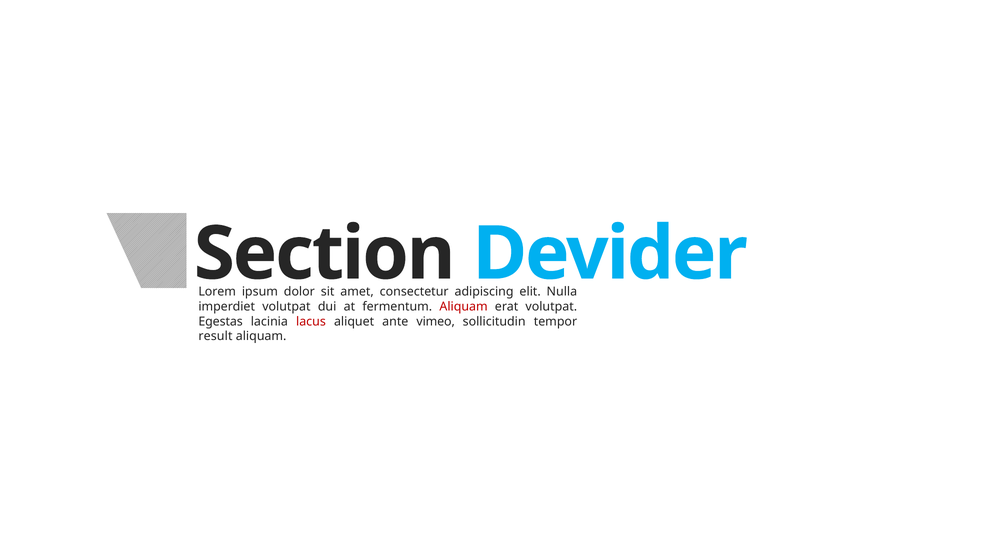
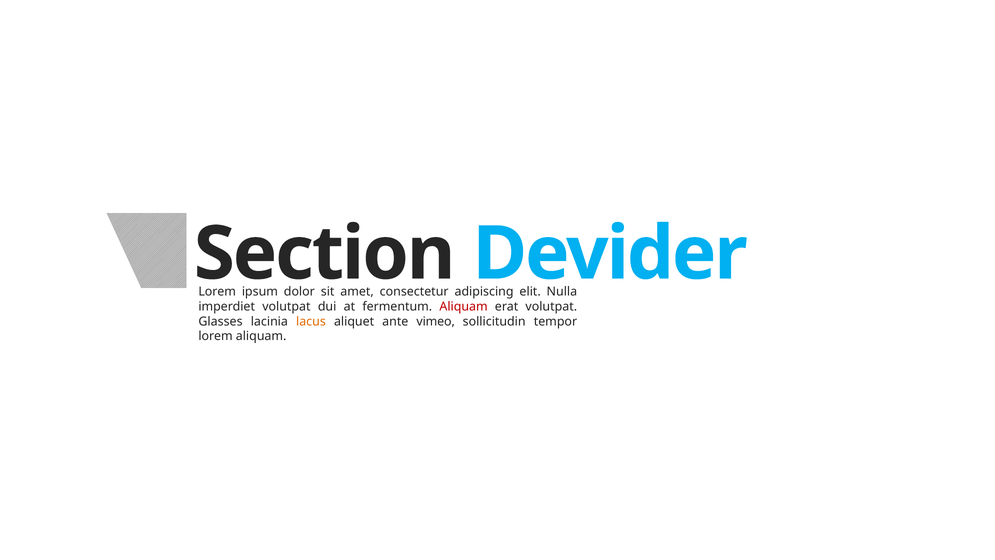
Egestas: Egestas -> Glasses (220, 321)
lacus colour: red -> orange (311, 321)
result: result -> lorem (216, 336)
